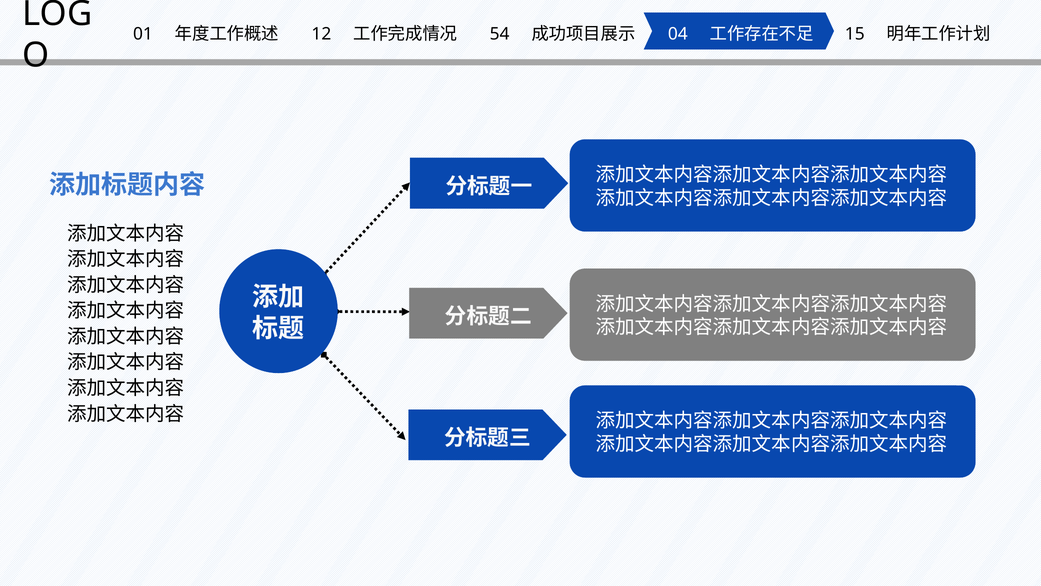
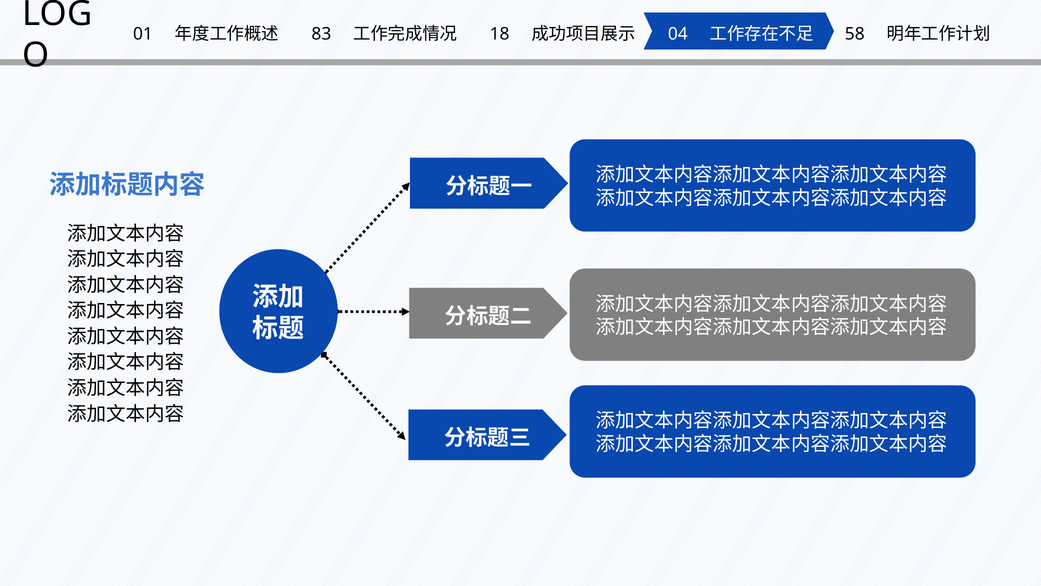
12: 12 -> 83 (321, 34)
54: 54 -> 18 (500, 34)
15: 15 -> 58 (855, 34)
